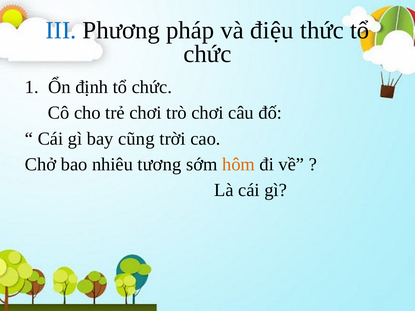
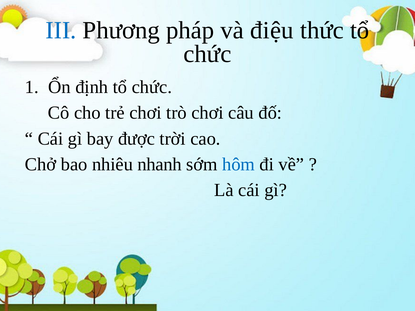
cũng: cũng -> được (137, 139)
tương: tương -> nhanh (160, 165)
hôm colour: orange -> blue (239, 165)
